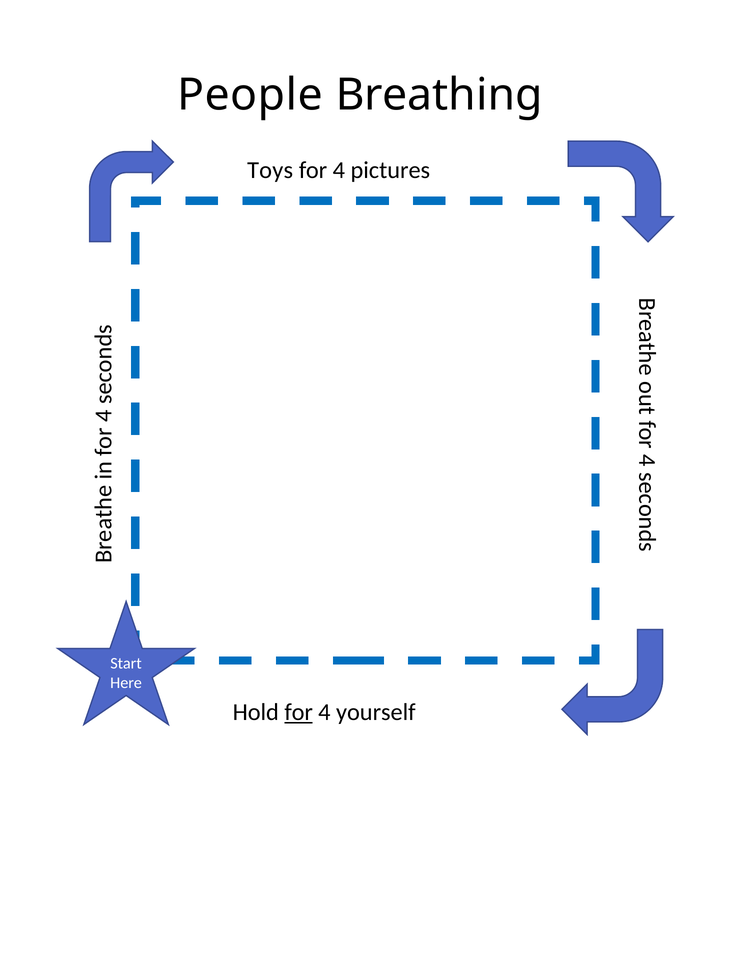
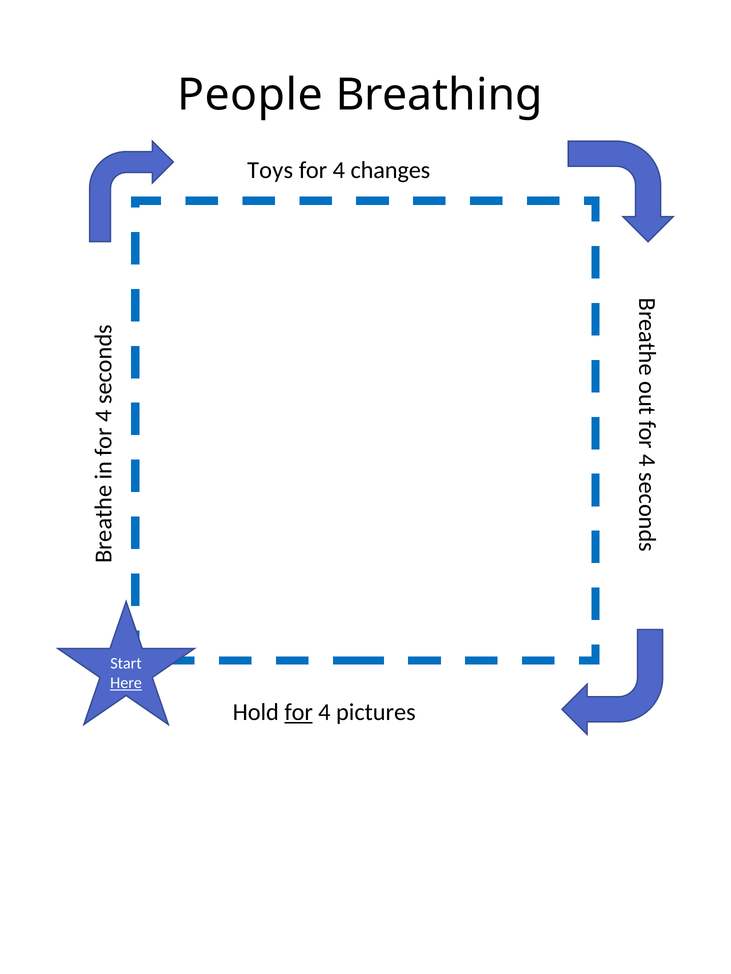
pictures: pictures -> changes (390, 171)
Here underline: none -> present (126, 683)
yourself: yourself -> pictures (376, 713)
